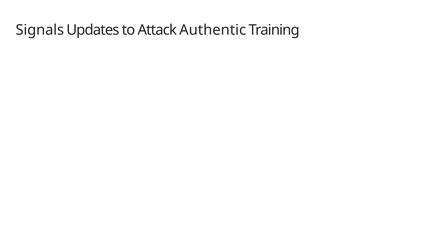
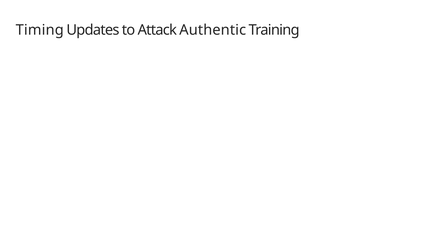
Signals: Signals -> Timing (40, 30)
